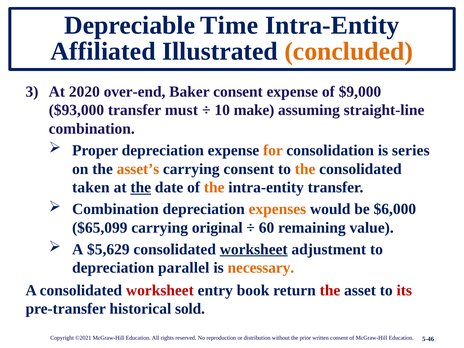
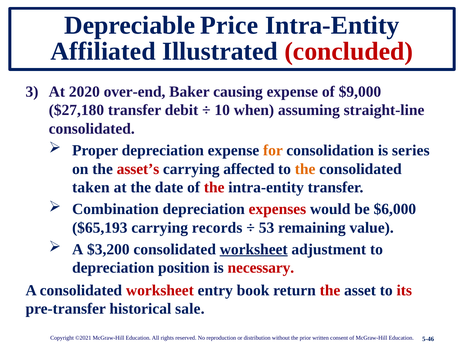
Time: Time -> Price (229, 25)
concluded colour: orange -> red (349, 51)
Baker consent: consent -> causing (238, 92)
$93,000: $93,000 -> $27,180 (76, 110)
must: must -> debit (182, 110)
make: make -> when (254, 110)
combination: combination -> consolidated (92, 129)
asset’s colour: orange -> red (138, 169)
carrying consent: consent -> affected (249, 169)
the underline: present -> none (141, 187)
the colour: orange -> red (214, 187)
expenses colour: orange -> red (277, 209)
$65,099: $65,099 -> $65,193 (100, 228)
original: original -> records (217, 228)
60: 60 -> 53 (267, 228)
$5,629: $5,629 -> $3,200 (108, 249)
parallel: parallel -> position (184, 268)
necessary colour: orange -> red (261, 268)
sold: sold -> sale (190, 309)
